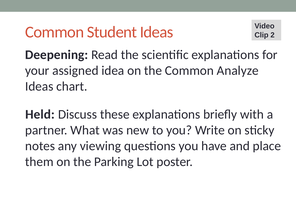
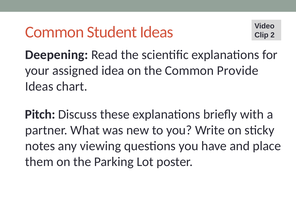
Analyze: Analyze -> Provide (238, 70)
Held: Held -> Pitch (40, 114)
